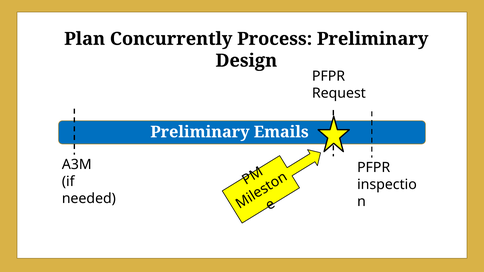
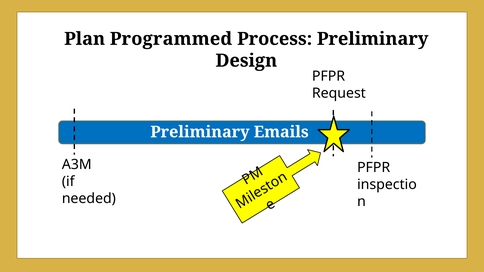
Concurrently: Concurrently -> Programmed (171, 39)
